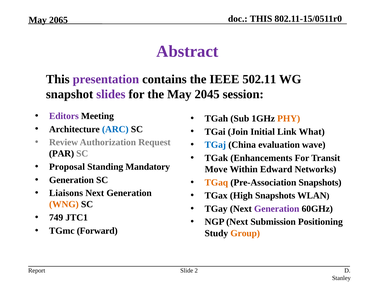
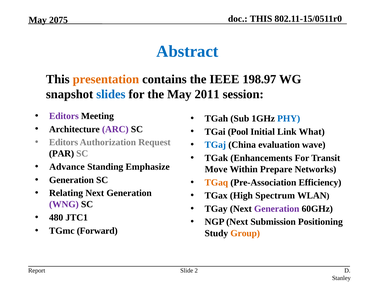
2065: 2065 -> 2075 (59, 20)
Abstract colour: purple -> blue (187, 51)
presentation colour: purple -> orange (106, 79)
502.11: 502.11 -> 198.97 (259, 79)
slides colour: purple -> blue (111, 94)
2045: 2045 -> 2011 (207, 94)
PHY colour: orange -> blue (289, 118)
ARC colour: blue -> purple (115, 129)
Join: Join -> Pool (238, 131)
Review: Review -> Editors (64, 142)
Proposal: Proposal -> Advance (67, 166)
Mandatory: Mandatory -> Emphasize (148, 166)
Edward: Edward -> Prepare (276, 169)
Pre-Association Snapshots: Snapshots -> Efficiency (320, 182)
Liaisons: Liaisons -> Relating (66, 193)
High Snapshots: Snapshots -> Spectrum (275, 195)
WNG colour: orange -> purple (64, 204)
749: 749 -> 480 (56, 217)
